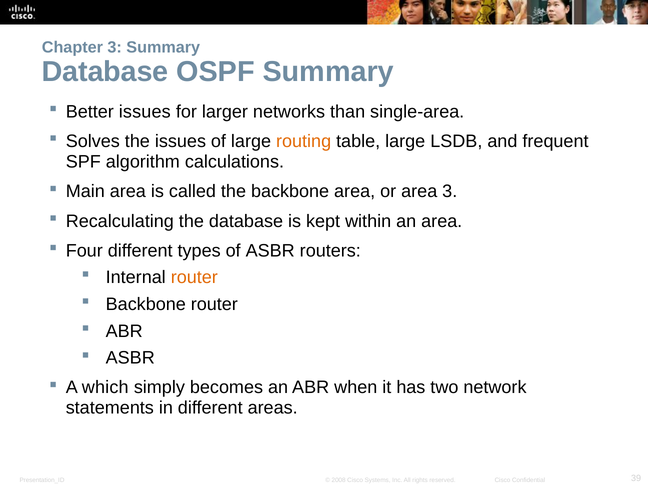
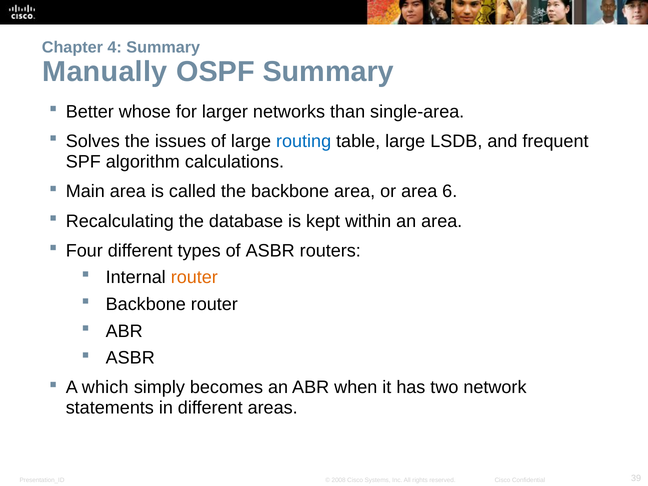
Chapter 3: 3 -> 4 (115, 47)
Database: Database -> Manually (105, 72)
Better issues: issues -> whose (145, 112)
routing colour: orange -> blue (304, 141)
area 3: 3 -> 6 (450, 192)
